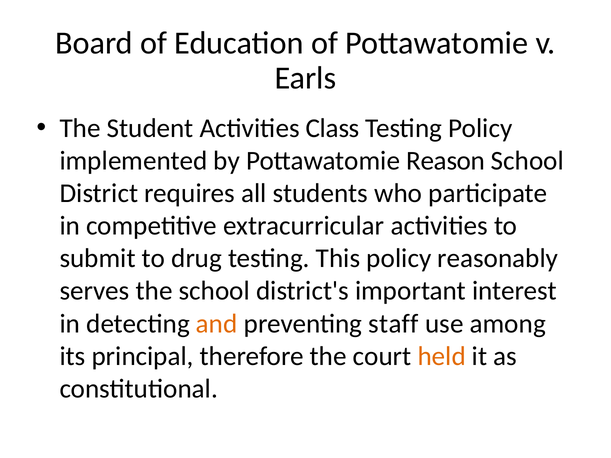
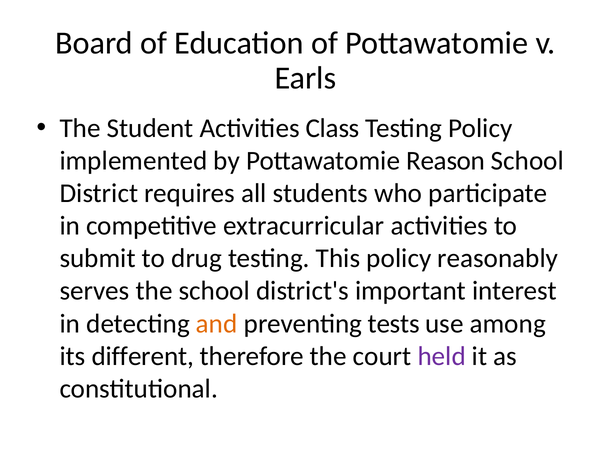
staff: staff -> tests (394, 324)
principal: principal -> different (143, 356)
held colour: orange -> purple (442, 356)
